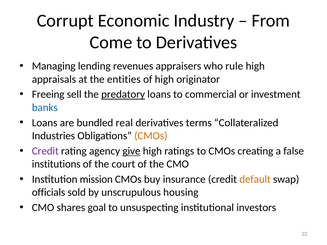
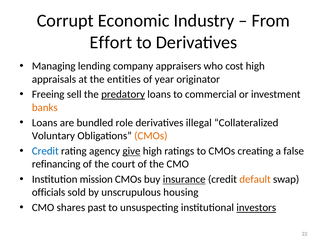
Come: Come -> Effort (111, 42)
revenues: revenues -> company (133, 66)
rule: rule -> cost (234, 66)
of high: high -> year (164, 79)
banks colour: blue -> orange (45, 108)
real: real -> role (124, 123)
terms: terms -> illegal (199, 123)
Industries: Industries -> Voluntary (53, 136)
Credit colour: purple -> blue (45, 151)
institutions: institutions -> refinancing (56, 164)
insurance underline: none -> present (184, 180)
goal: goal -> past (97, 208)
investors underline: none -> present (256, 208)
